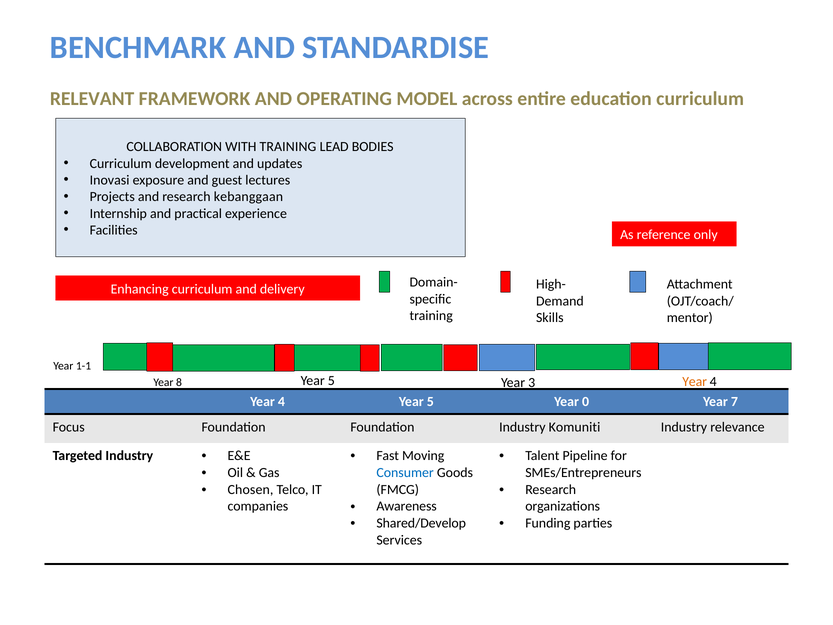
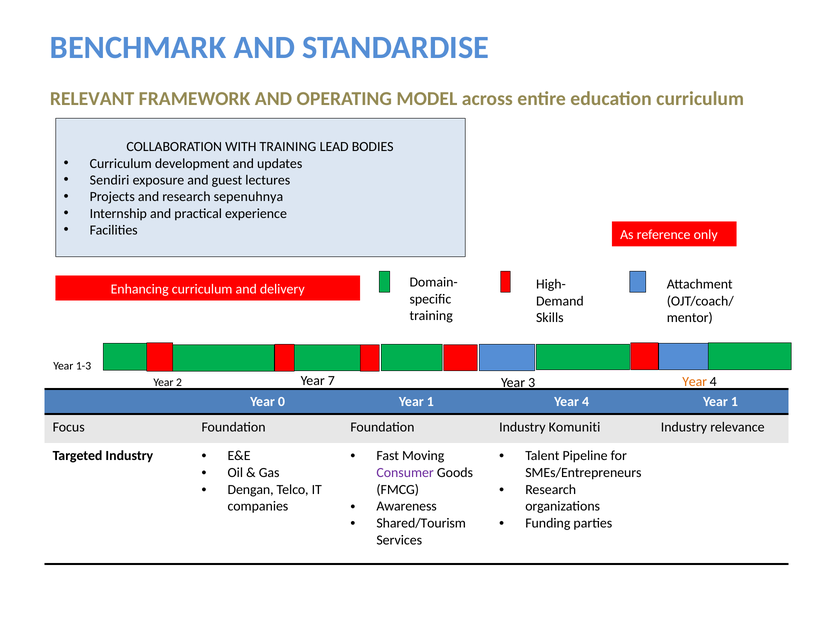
Inovasi: Inovasi -> Sendiri (110, 180)
kebanggaan: kebanggaan -> sepenuhnya (248, 197)
1-1: 1-1 -> 1-3 (84, 366)
8: 8 -> 2 (179, 382)
5: 5 -> 7 (331, 380)
4: 4 -> 0 (281, 401)
5: 5 -> 1 (430, 401)
0: 0 -> 4 (586, 401)
7: 7 -> 1 (734, 401)
Consumer colour: blue -> purple (405, 472)
Chosen: Chosen -> Dengan (251, 489)
Shared/Develop: Shared/Develop -> Shared/Tourism (421, 523)
